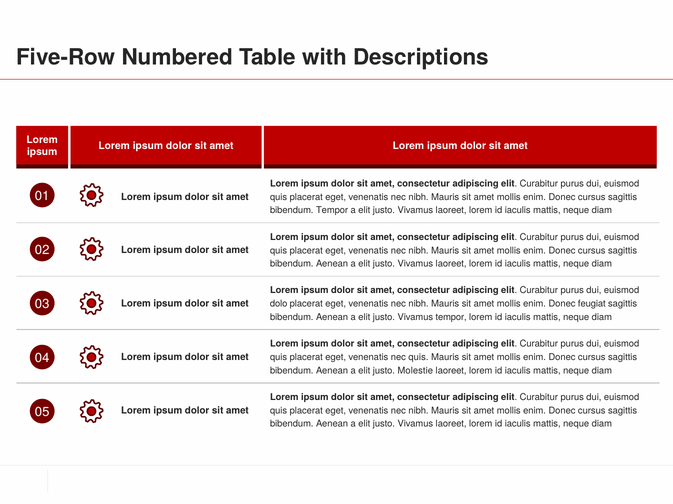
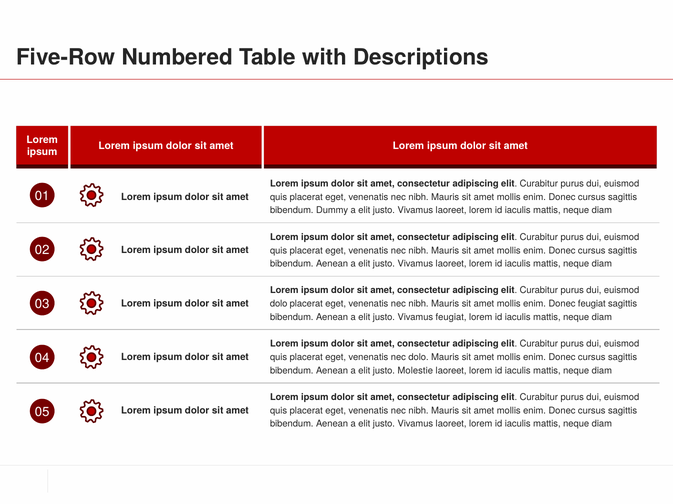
bibendum Tempor: Tempor -> Dummy (332, 211)
Vivamus tempor: tempor -> feugiat (451, 318)
nec quis: quis -> dolo (419, 358)
